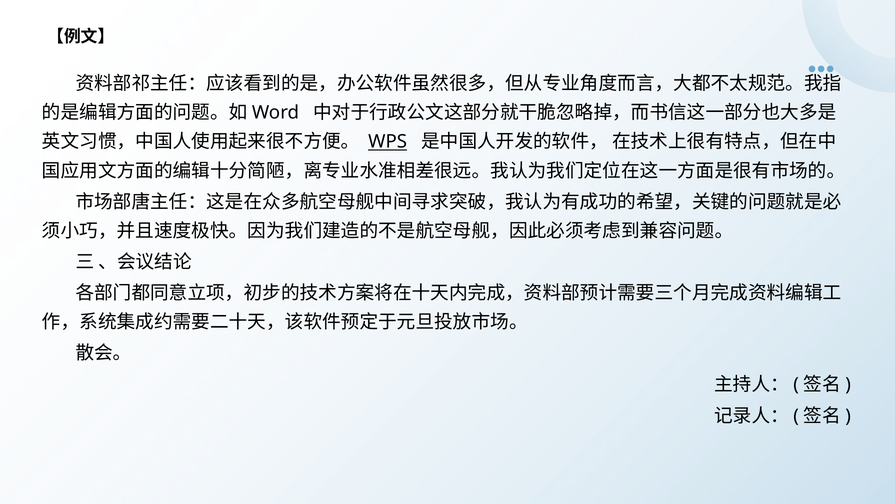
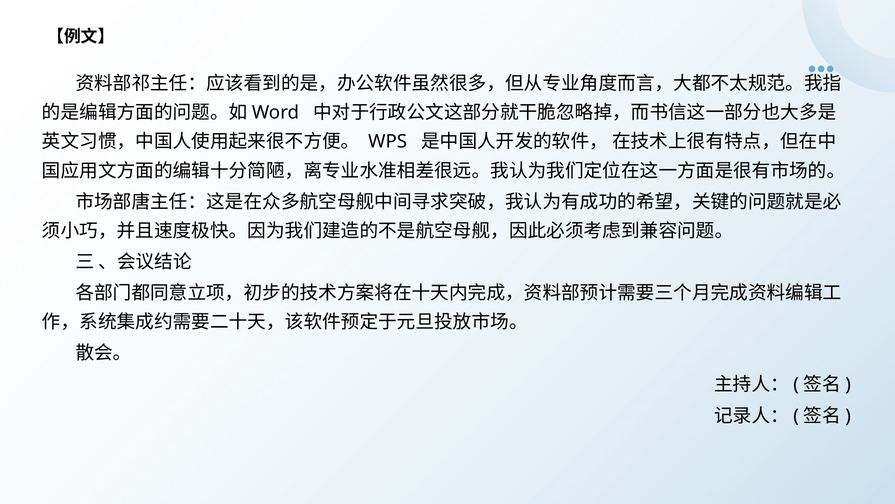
WPS underline: present -> none (388, 142)
